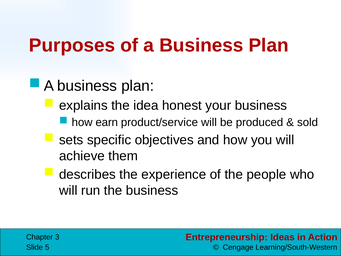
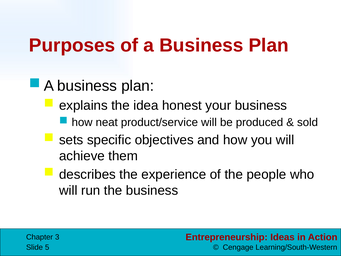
earn: earn -> neat (107, 122)
